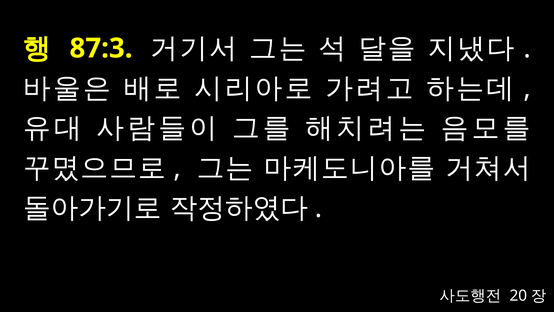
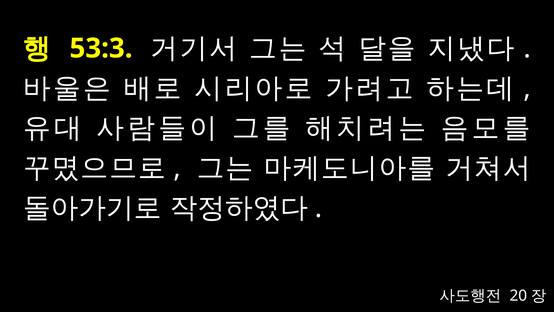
87:3: 87:3 -> 53:3 (101, 48)
